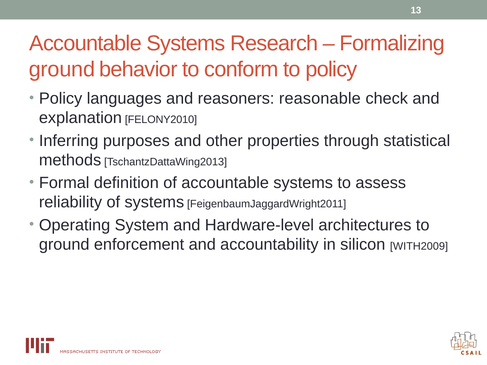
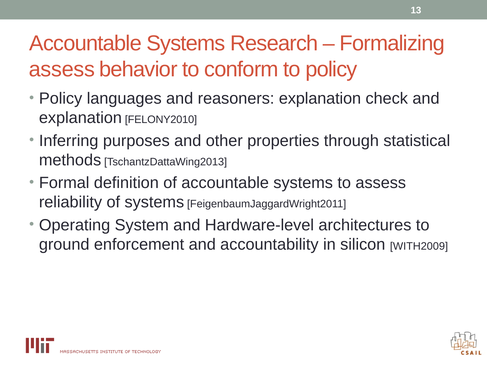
ground: ground -> assess (62, 69)
reasoners reasonable: reasonable -> explanation (320, 99)
